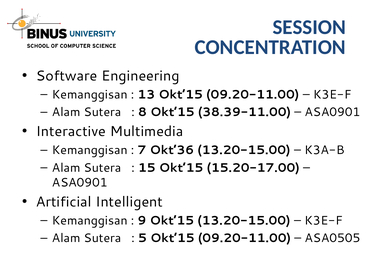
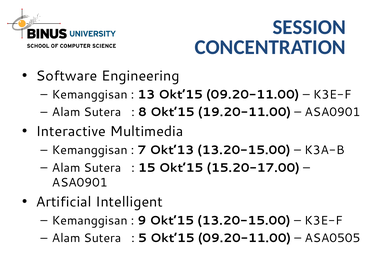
38.39-11.00: 38.39-11.00 -> 19.20-11.00 (245, 112)
Okt’36: Okt’36 -> Okt’13 (172, 150)
